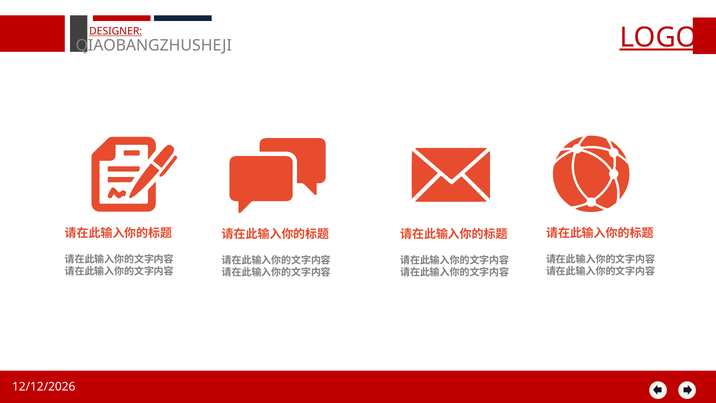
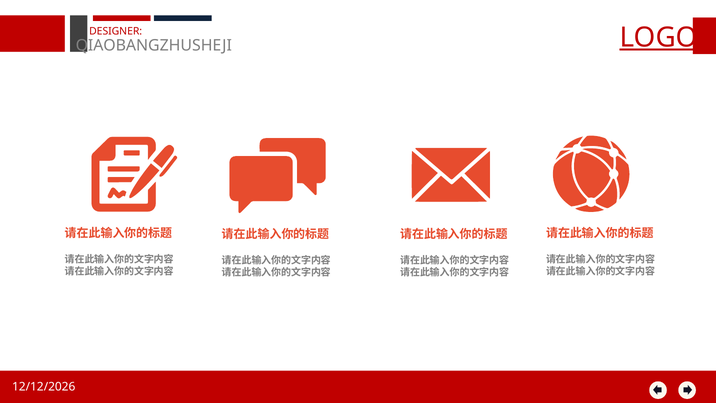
DESIGNER underline: present -> none (116, 31)
